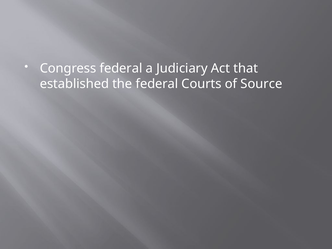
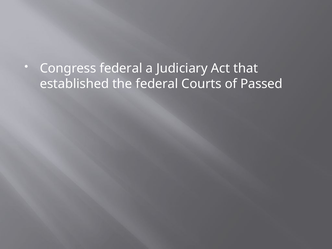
Source: Source -> Passed (261, 84)
